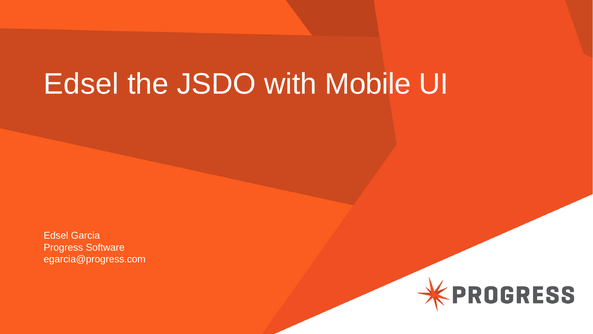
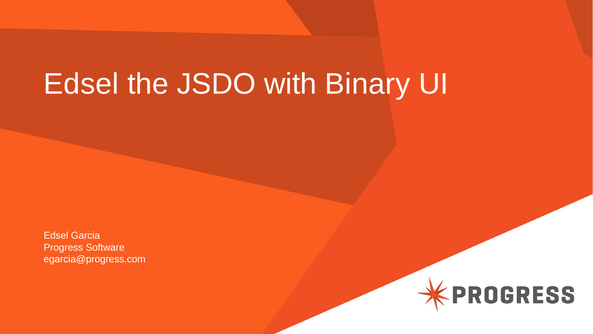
Mobile: Mobile -> Binary (368, 84)
